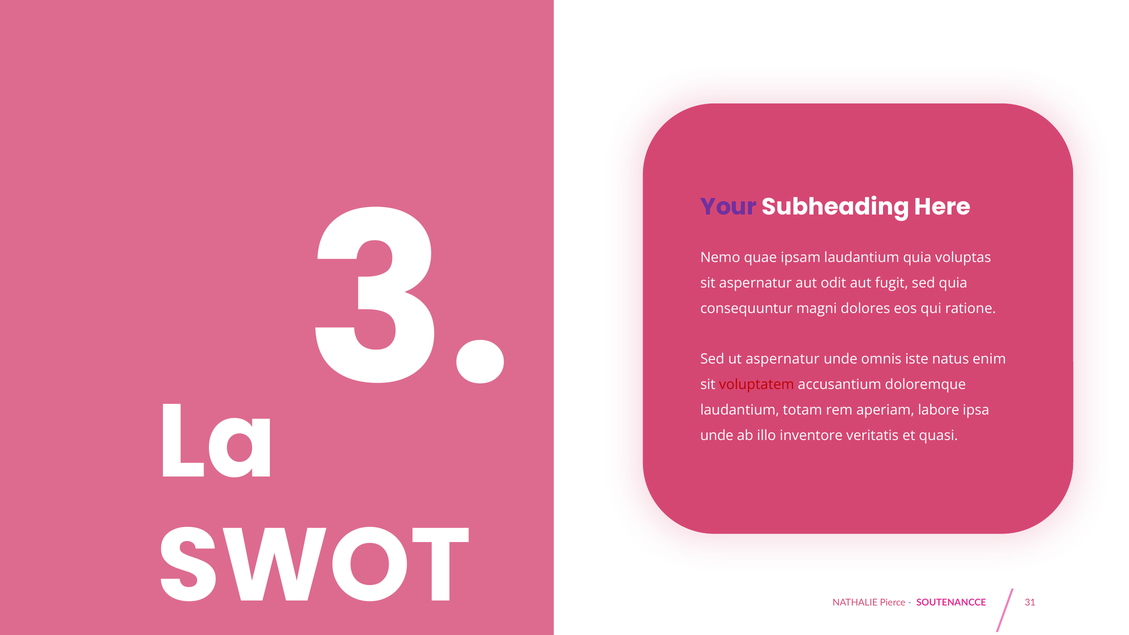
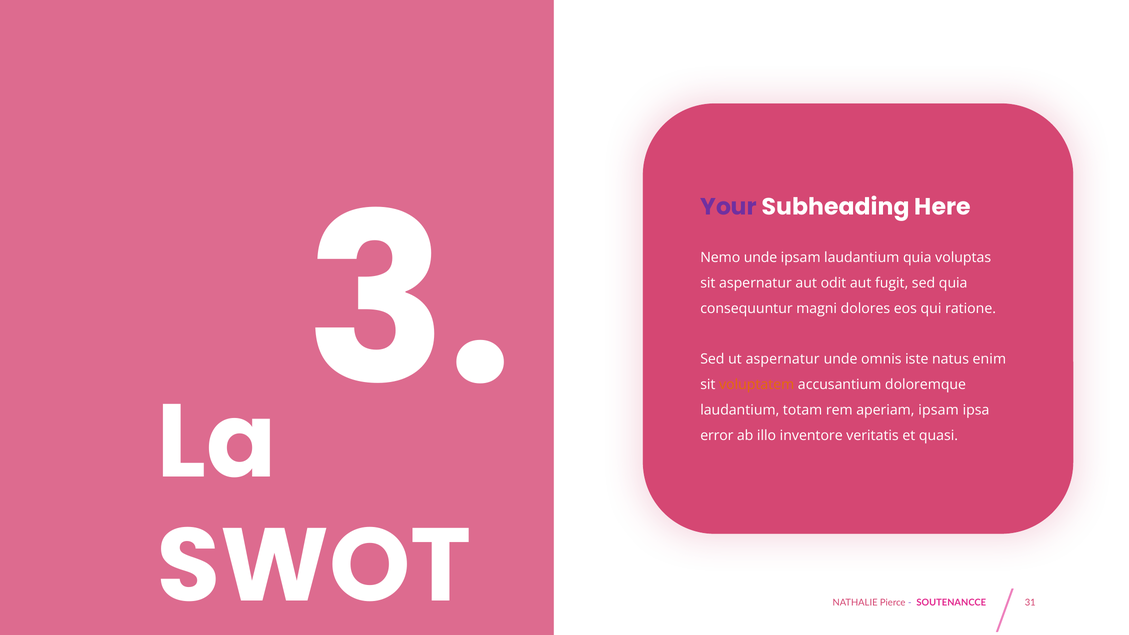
Nemo quae: quae -> unde (761, 258)
voluptatem colour: red -> orange (757, 385)
aperiam labore: labore -> ipsam (939, 410)
unde: unde -> error (717, 435)
